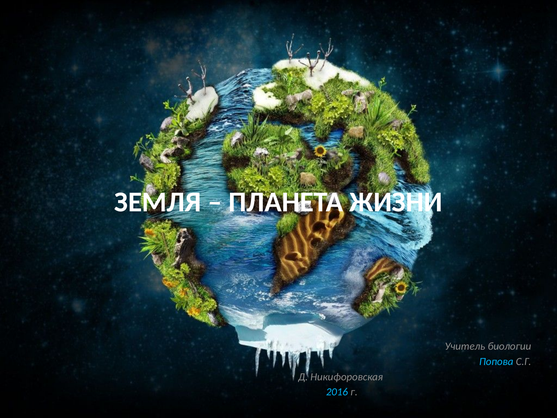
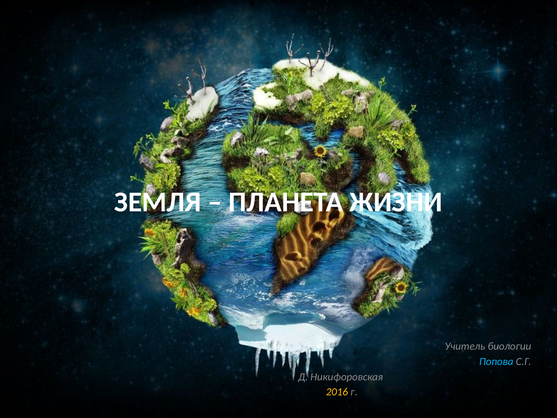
2016 colour: light blue -> yellow (337, 392)
